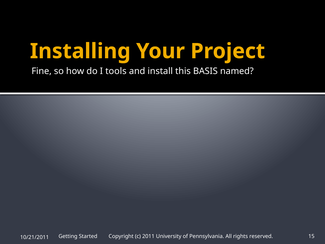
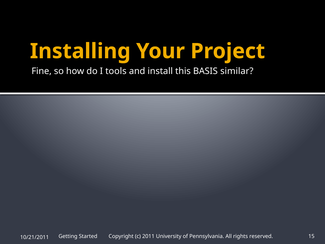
named: named -> similar (237, 71)
